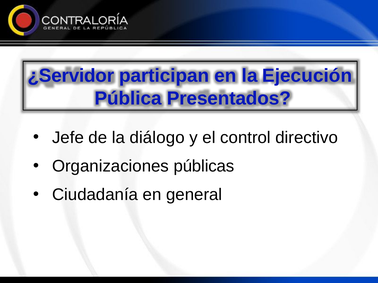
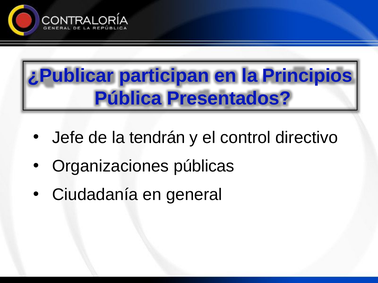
¿Servidor: ¿Servidor -> ¿Publicar (71, 76)
Ejecución: Ejecución -> Principios (307, 76)
diálogo: diálogo -> tendrán (157, 138)
